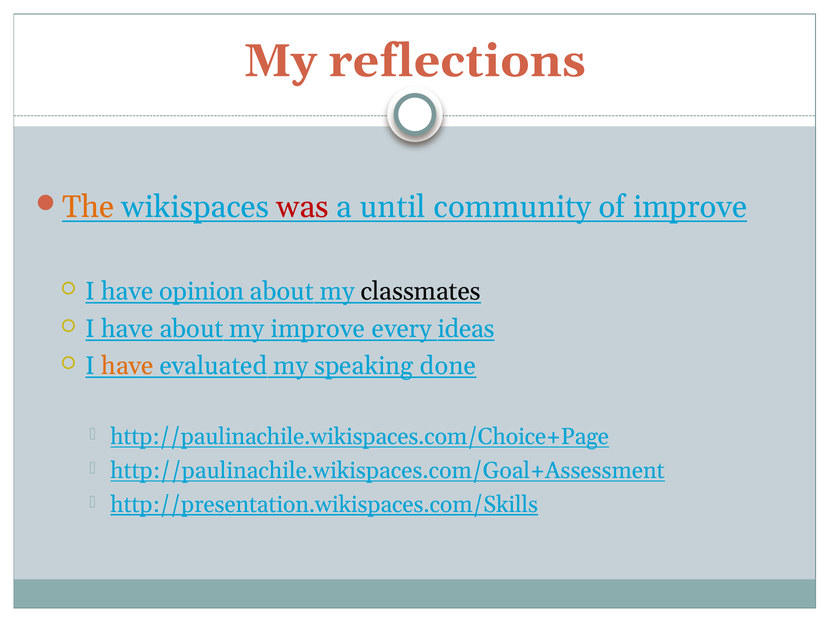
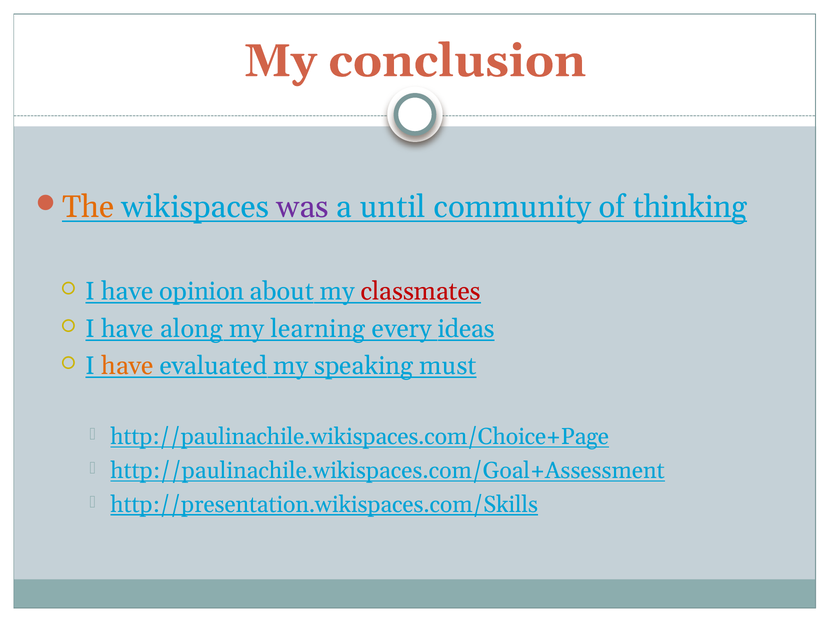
reflections: reflections -> conclusion (457, 61)
was colour: red -> purple (303, 207)
of improve: improve -> thinking (690, 207)
classmates colour: black -> red (421, 292)
have about: about -> along (191, 329)
my improve: improve -> learning (318, 329)
done: done -> must (448, 366)
